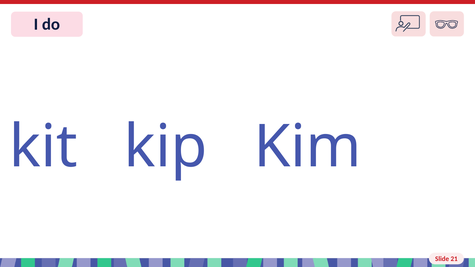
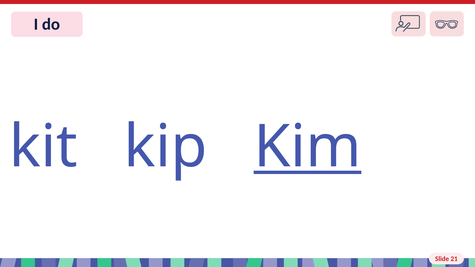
Kim underline: none -> present (308, 147)
